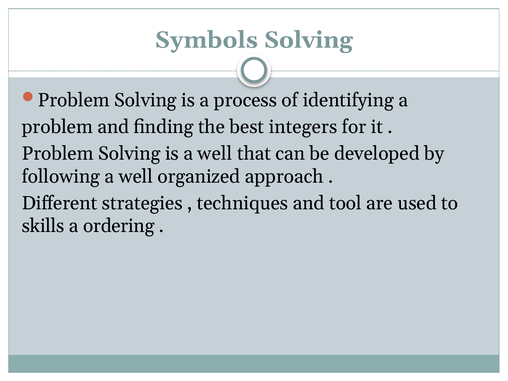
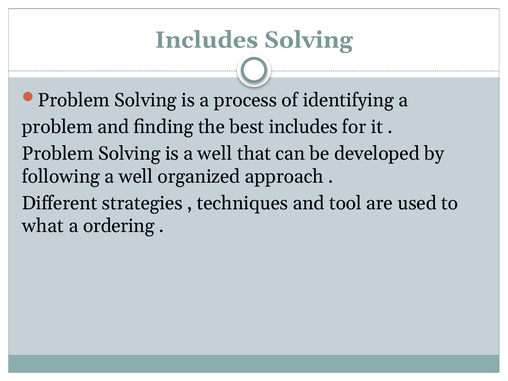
Symbols: Symbols -> Includes (206, 40)
best integers: integers -> includes (303, 127)
skills: skills -> what (43, 226)
